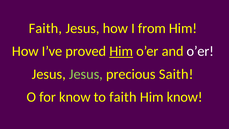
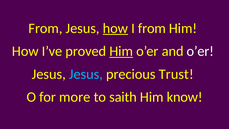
Faith: Faith -> From (45, 28)
how underline: none -> present (115, 28)
Jesus colour: light green -> light blue (86, 74)
Saith: Saith -> Trust (176, 74)
for know: know -> more (75, 97)
to faith: faith -> saith (123, 97)
